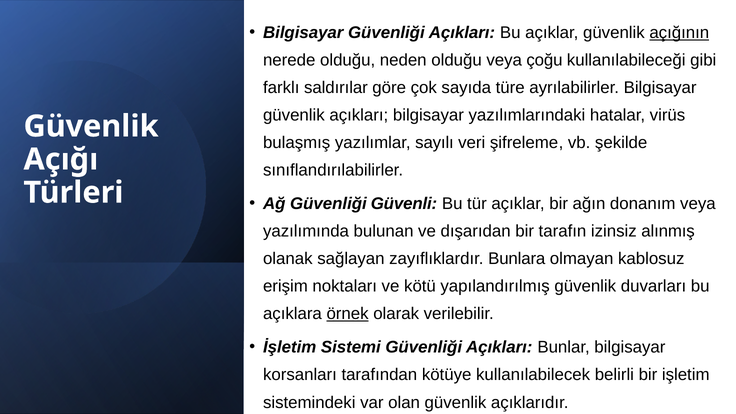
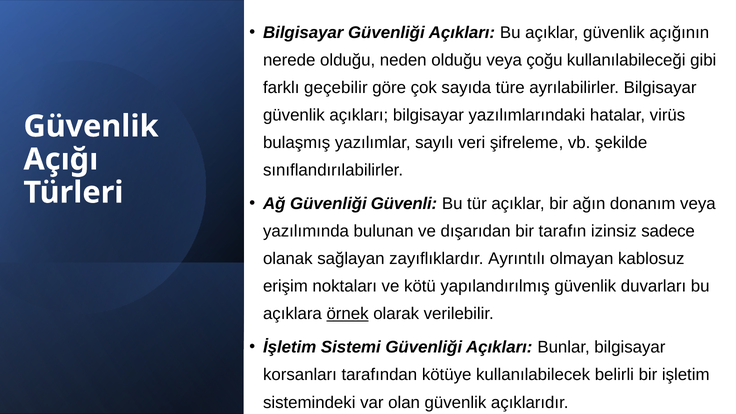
açığının underline: present -> none (679, 33)
saldırılar: saldırılar -> geçebilir (336, 88)
alınmış: alınmış -> sadece (668, 231)
Bunlara: Bunlara -> Ayrıntılı (517, 259)
